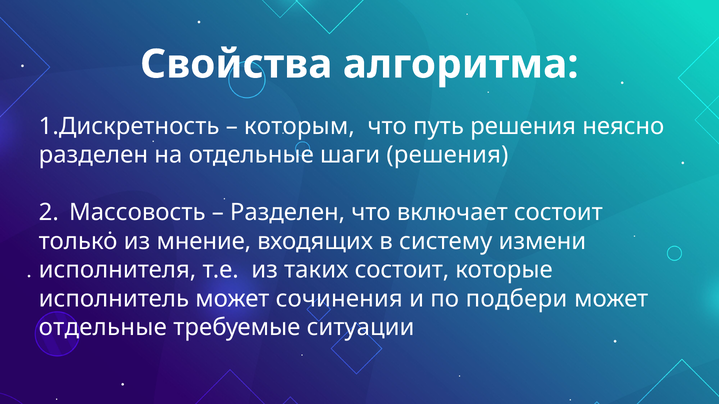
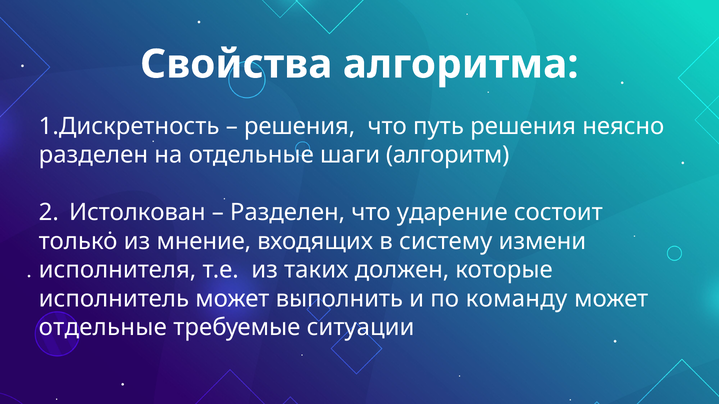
которым: которым -> решения (300, 126)
шаги решения: решения -> алгоритм (448, 155)
Массовость: Массовость -> Истолкован (137, 213)
включает: включает -> ударение (452, 213)
таких состоит: состоит -> должен (402, 270)
сочинения: сочинения -> выполнить (339, 299)
подбери: подбери -> команду (517, 299)
